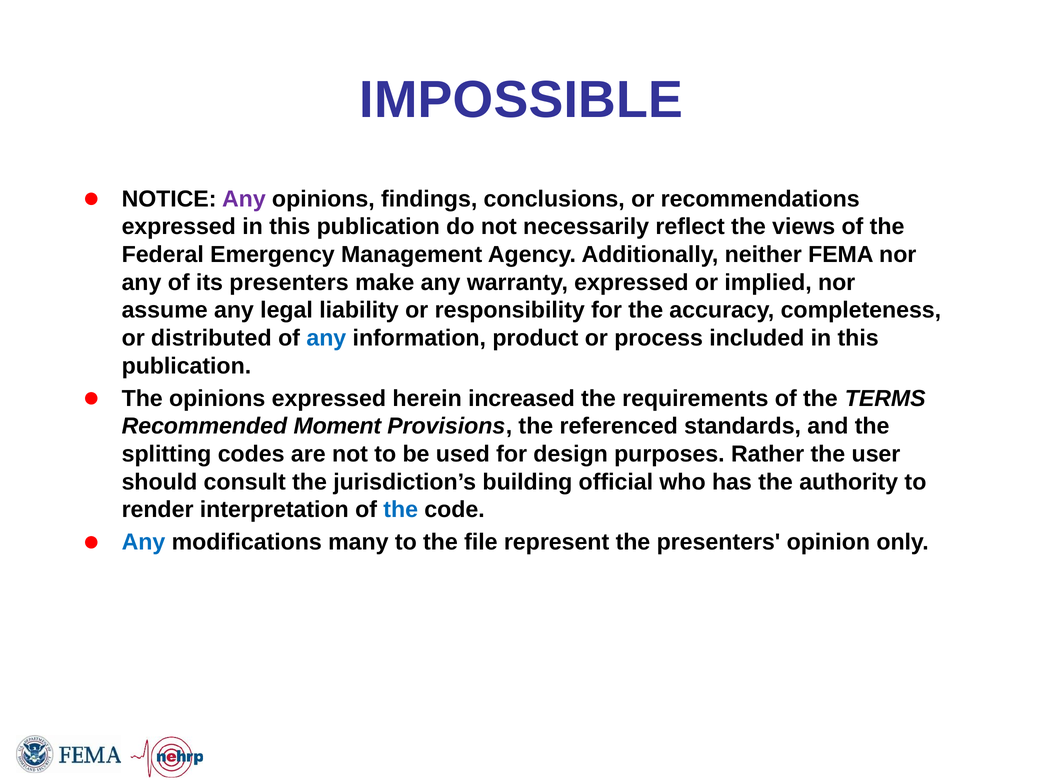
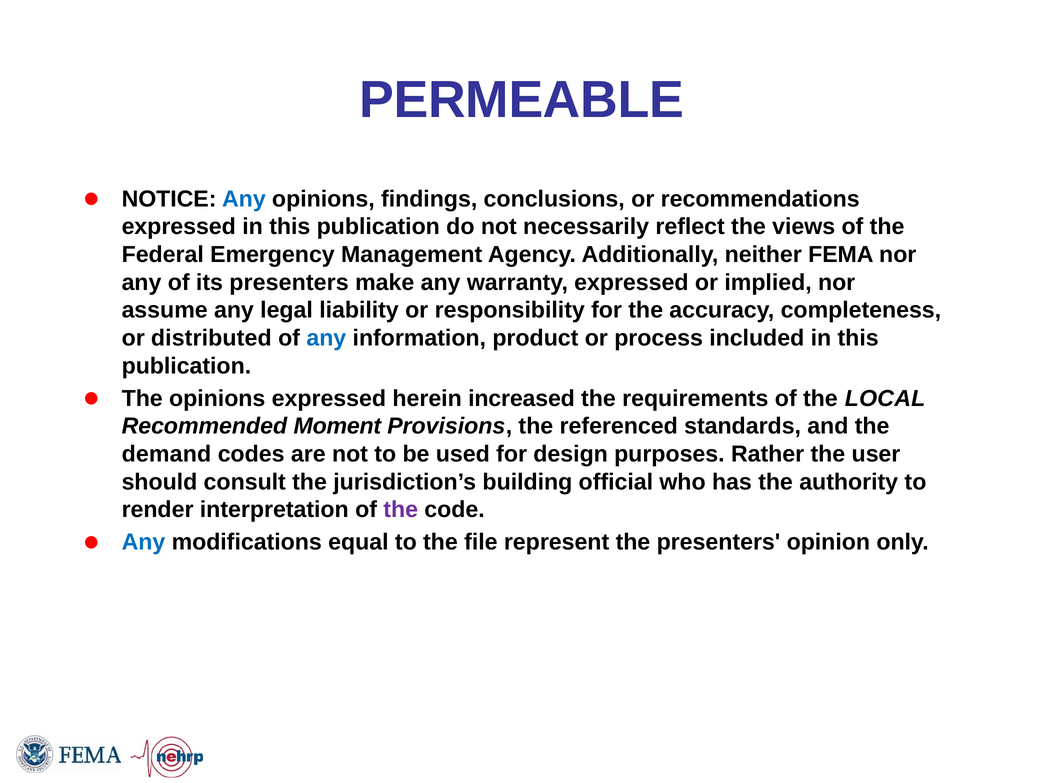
IMPOSSIBLE: IMPOSSIBLE -> PERMEABLE (522, 100)
Any colour: purple -> blue (244, 199)
TERMS: TERMS -> LOCAL (885, 398)
splitting: splitting -> demand (166, 454)
the colour: blue -> purple (401, 509)
many: many -> equal (358, 542)
